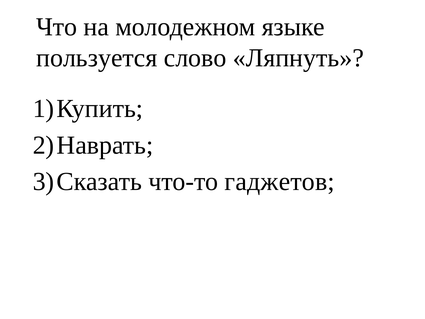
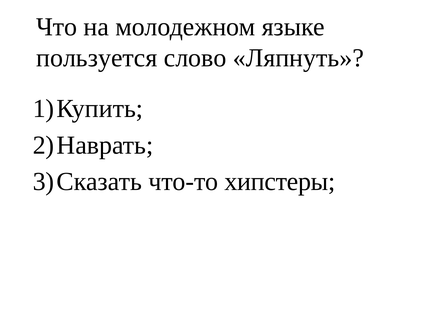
гаджетов: гаджетов -> хипстеры (280, 181)
